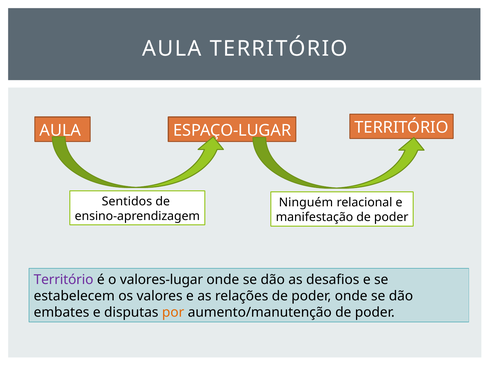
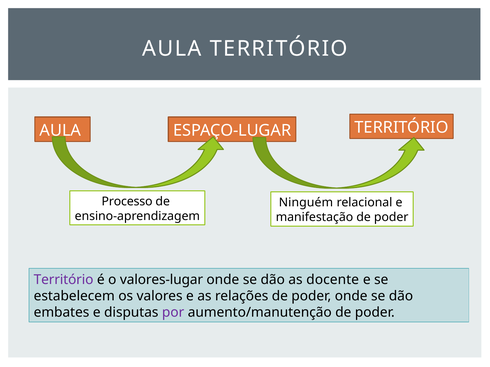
Sentidos: Sentidos -> Processo (127, 202)
desafios: desafios -> docente (333, 280)
por colour: orange -> purple (173, 313)
